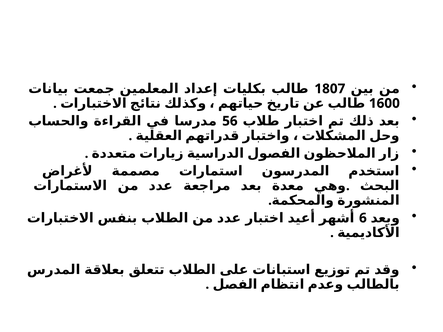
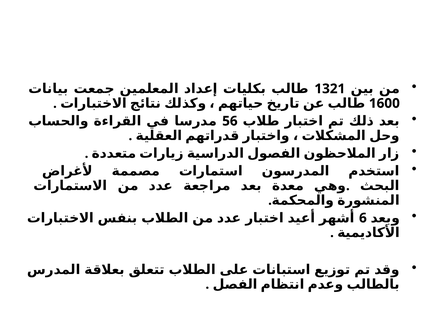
1807: 1807 -> 1321 (330, 89)
